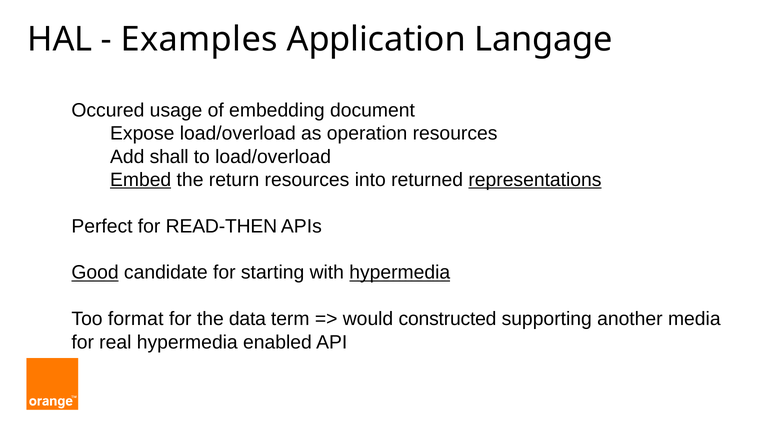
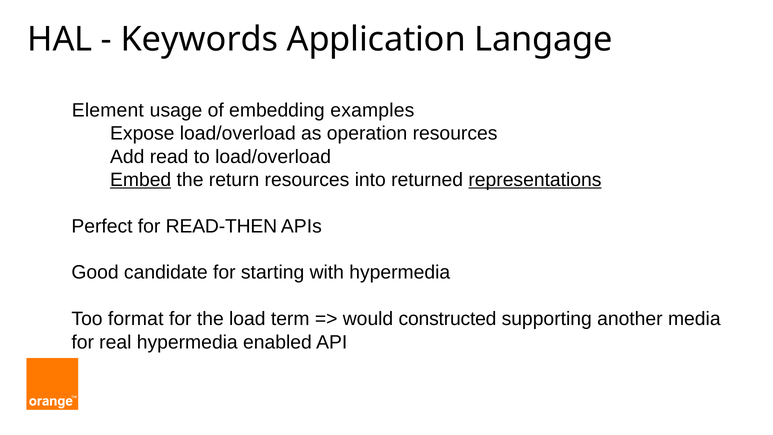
Examples: Examples -> Keywords (199, 39)
Occured: Occured -> Element (108, 110)
document: document -> examples (372, 110)
shall: shall -> read (169, 157)
Good underline: present -> none (95, 273)
hypermedia underline: present -> none (400, 273)
data: data -> load (247, 319)
